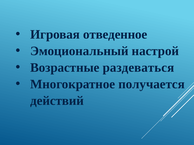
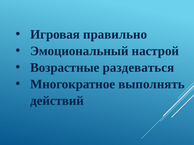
отведенное: отведенное -> правильно (115, 35)
получается: получается -> выполнять (151, 84)
